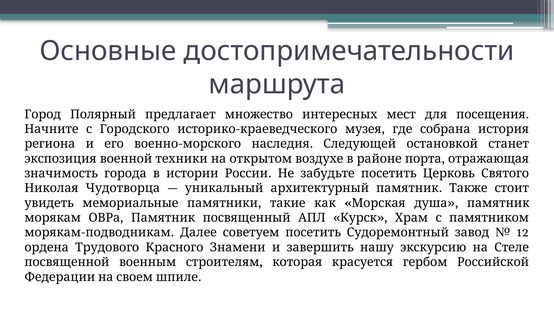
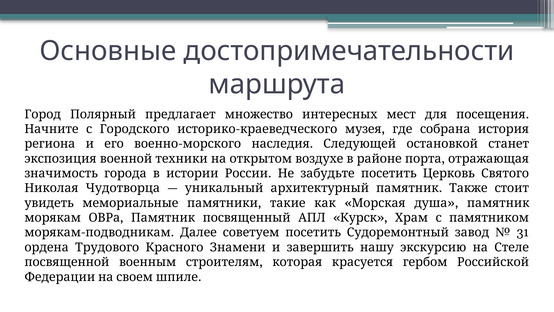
12: 12 -> 31 (523, 232)
